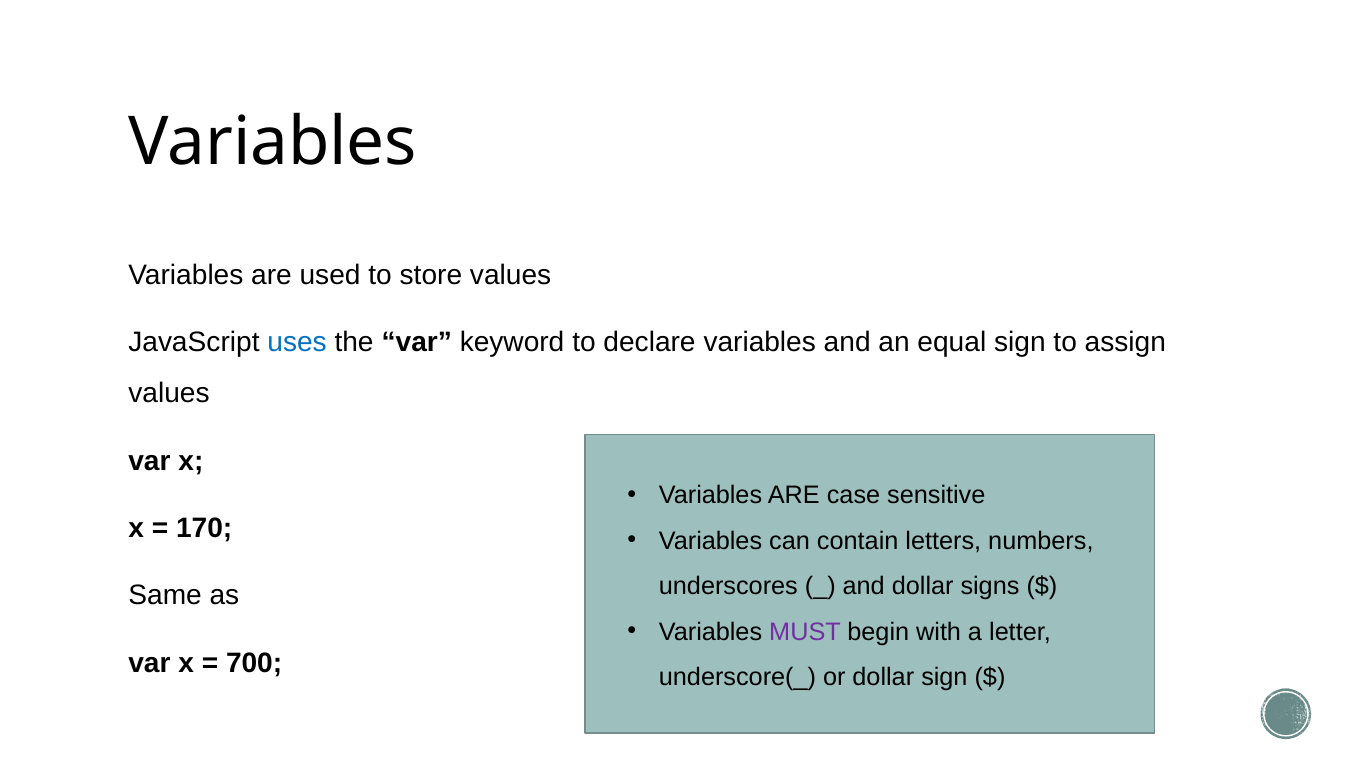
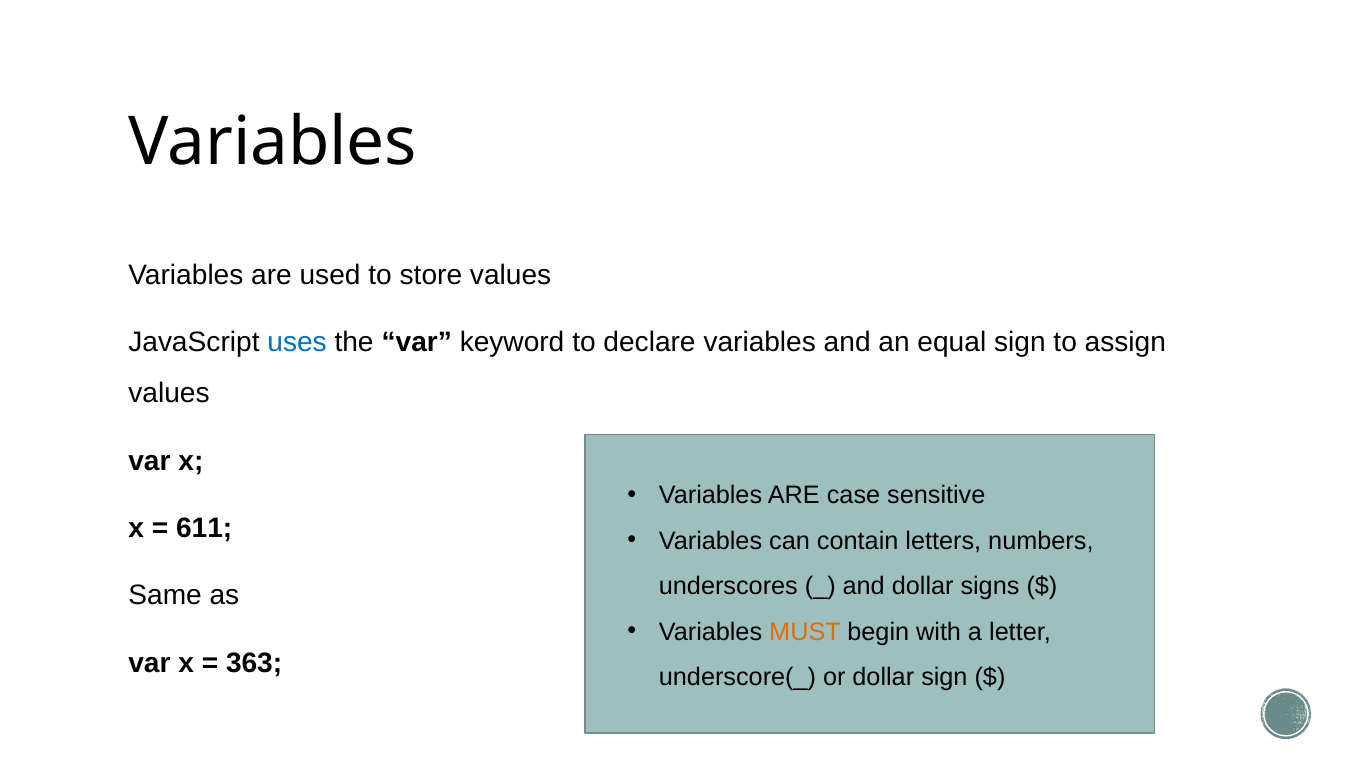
170: 170 -> 611 (204, 528)
MUST colour: purple -> orange (805, 632)
700: 700 -> 363 (254, 663)
